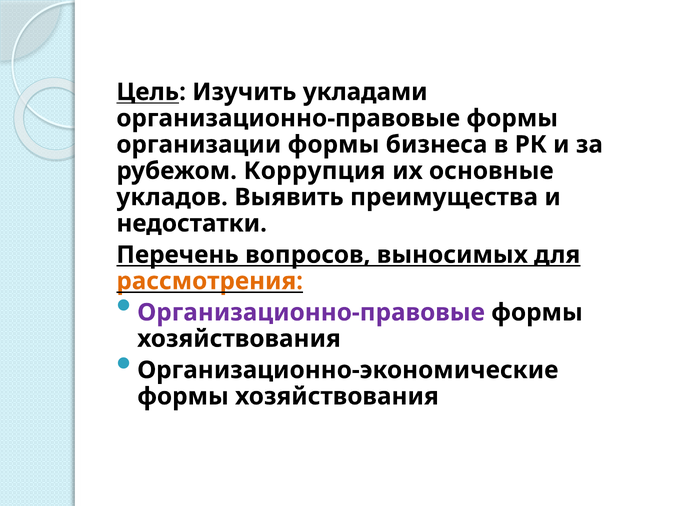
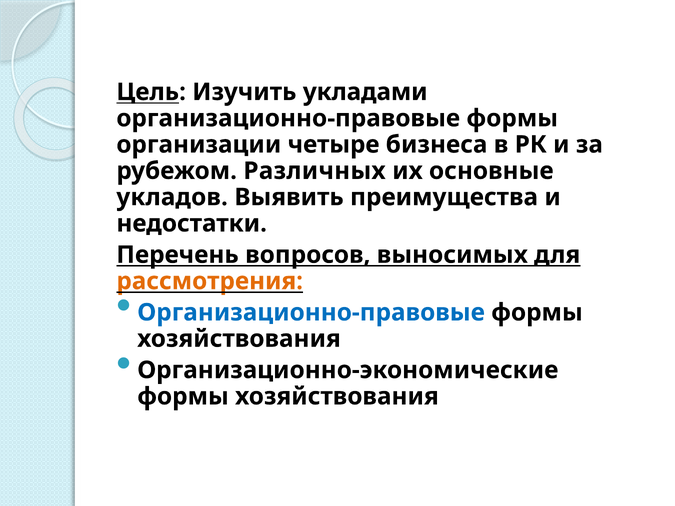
организации формы: формы -> четыре (334, 145)
Коррупция: Коррупция -> Различных (314, 171)
Организационно-правовые colour: purple -> blue (311, 313)
